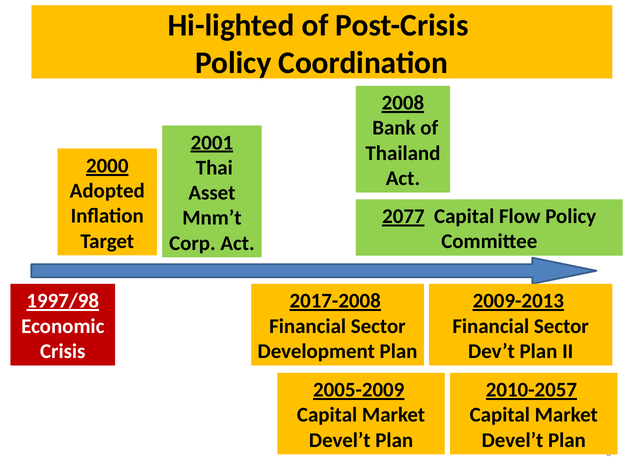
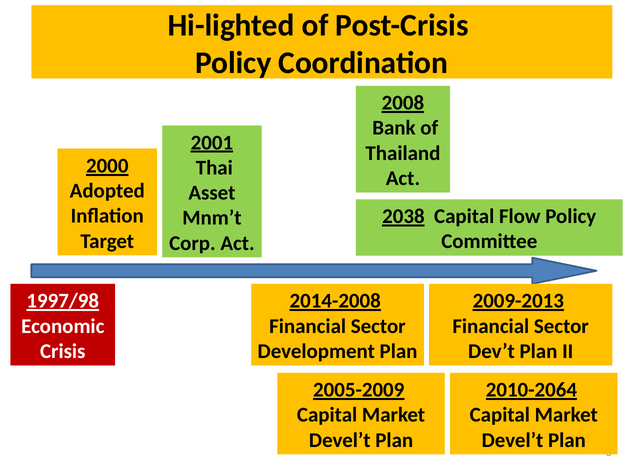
2077: 2077 -> 2038 (403, 216)
2017-2008: 2017-2008 -> 2014-2008 (335, 301)
2010-2057: 2010-2057 -> 2010-2064 (531, 390)
